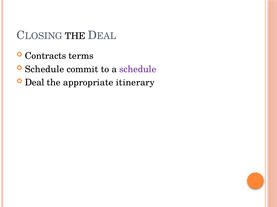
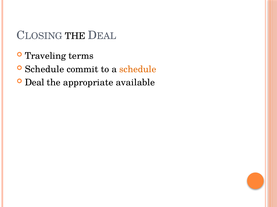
Contracts: Contracts -> Traveling (45, 56)
schedule colour: purple -> orange (138, 69)
itinerary: itinerary -> available (135, 83)
